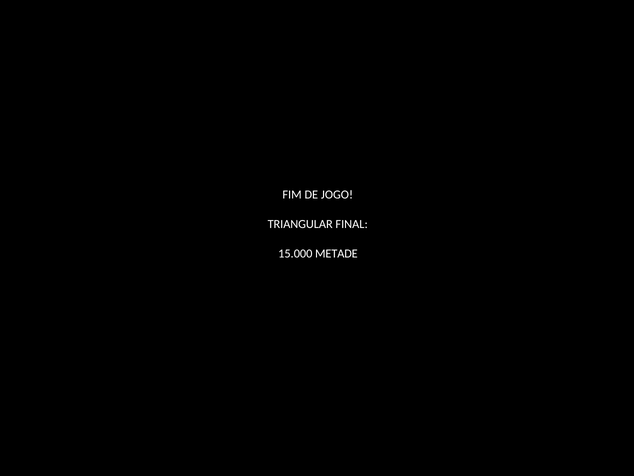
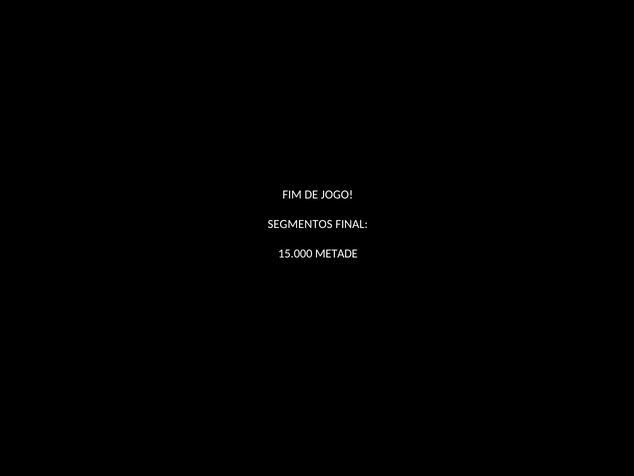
TRIANGULAR: TRIANGULAR -> SEGMENTOS (300, 224)
